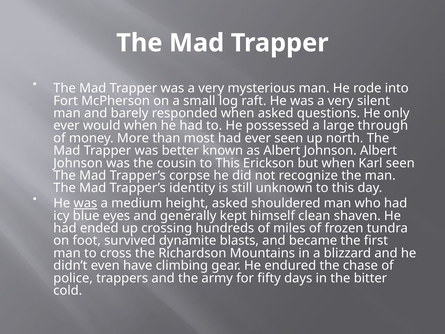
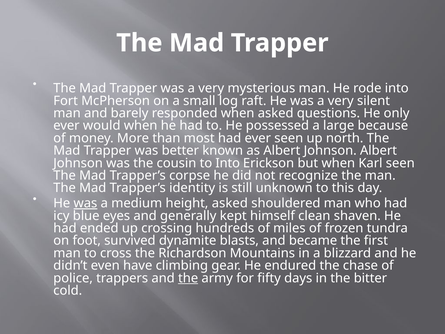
through: through -> because (383, 126)
cousin to This: This -> Into (228, 163)
the underline: none -> present (188, 278)
